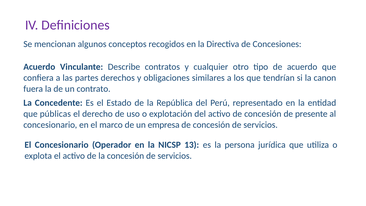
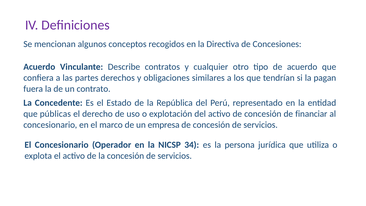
canon: canon -> pagan (325, 78)
presente: presente -> financiar (311, 114)
13: 13 -> 34 (192, 145)
